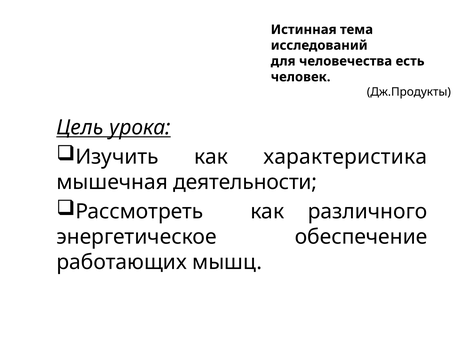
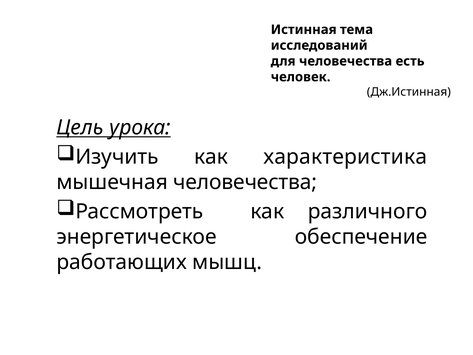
Дж.Продукты: Дж.Продукты -> Дж.Истинная (409, 92)
мышечная деятельности: деятельности -> человечества (245, 182)
